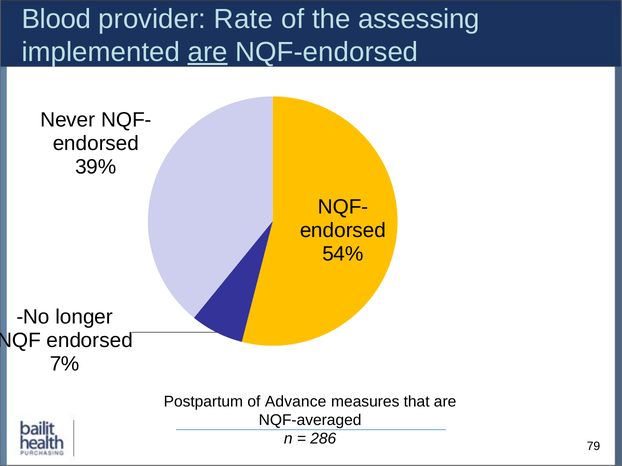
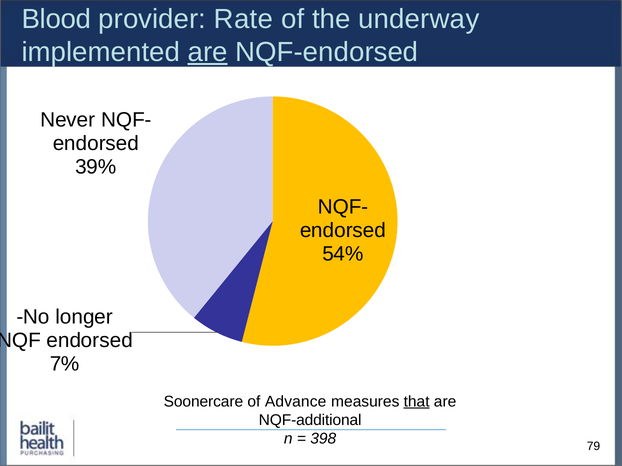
assessing: assessing -> underway (419, 19)
Postpartum: Postpartum -> Soonercare (203, 402)
that underline: none -> present (417, 402)
NQF-averaged: NQF-averaged -> NQF-additional (310, 421)
286: 286 -> 398 (323, 439)
